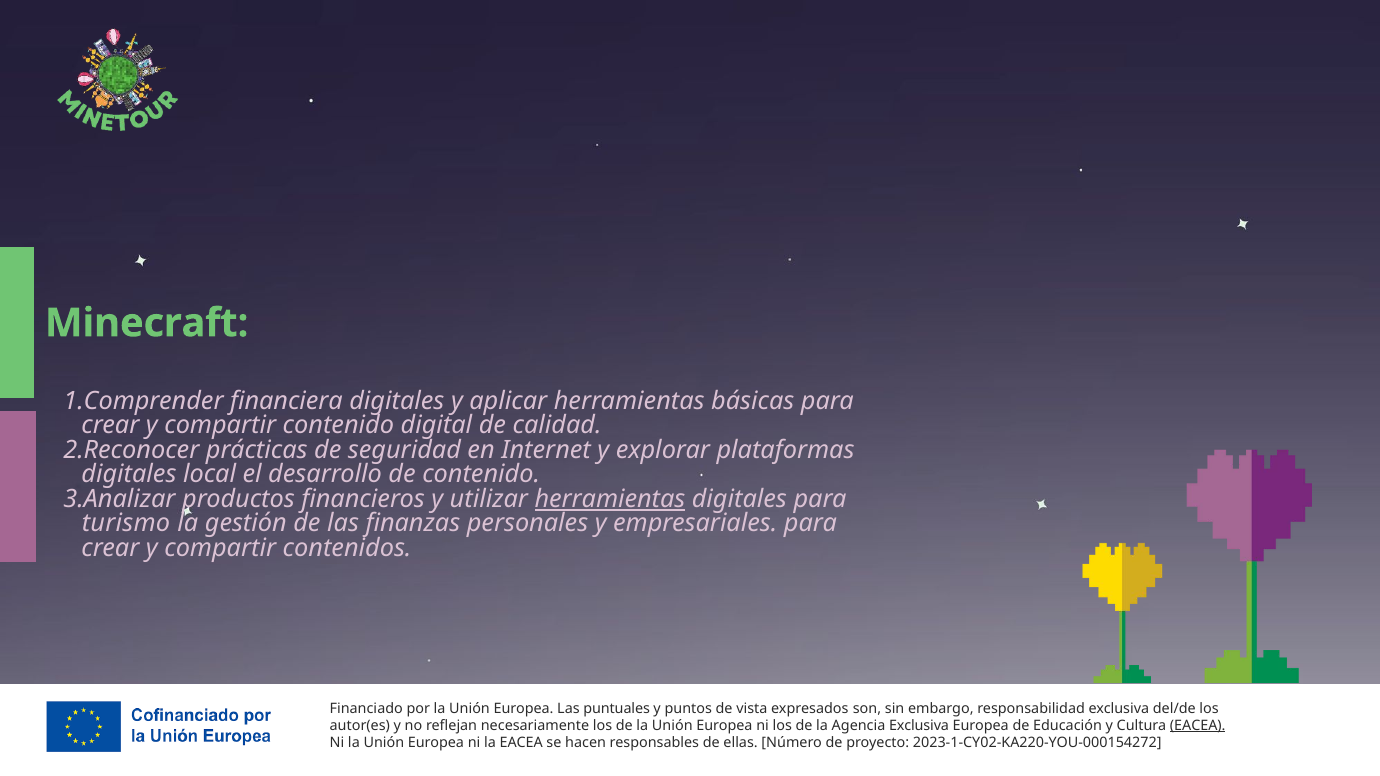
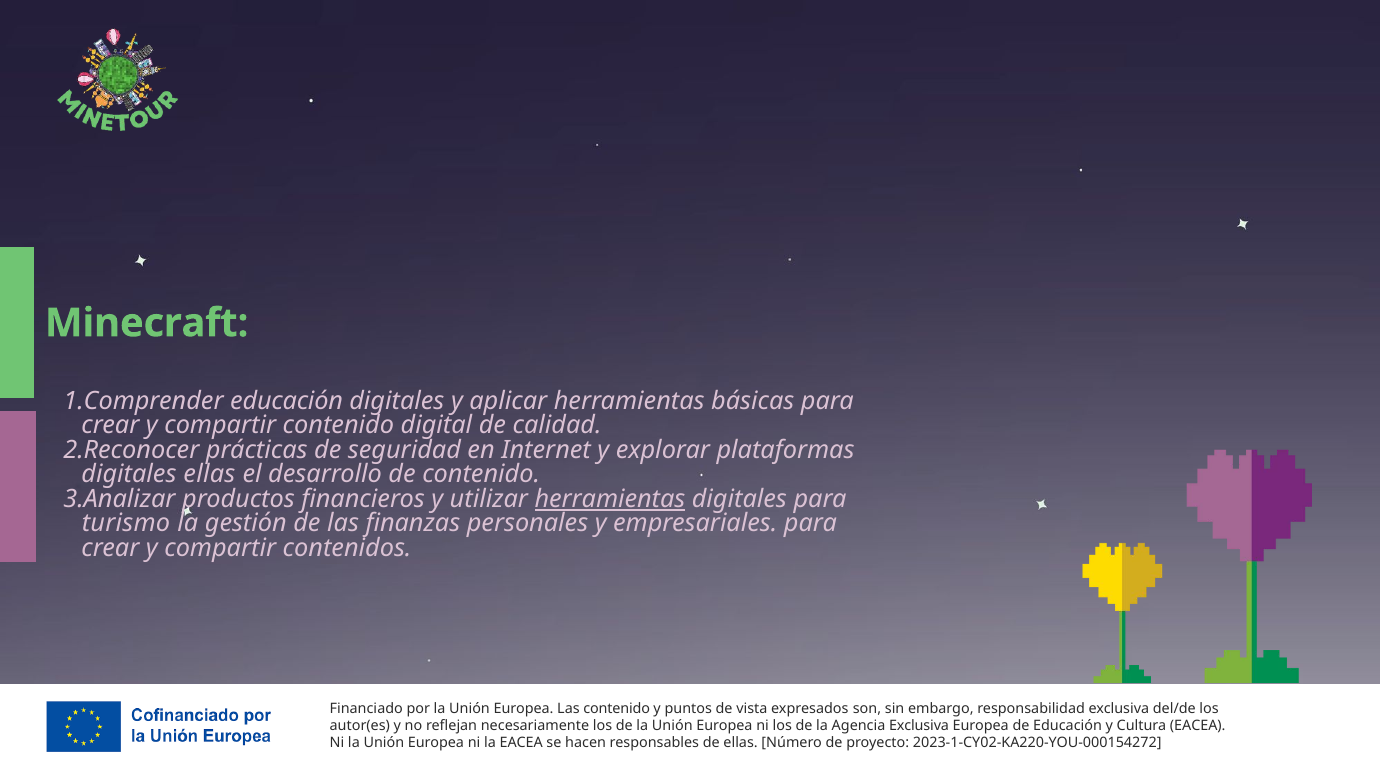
financiera: financiera -> educación (287, 401)
digitales local: local -> ellas (209, 474)
Las puntuales: puntuales -> contenido (617, 709)
EACEA underline: present -> none (1198, 726)
